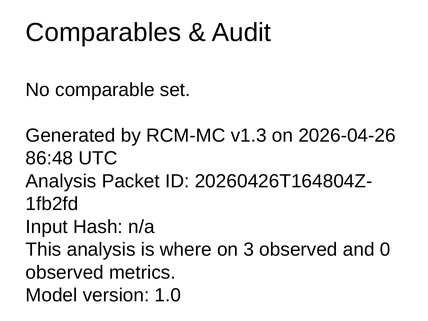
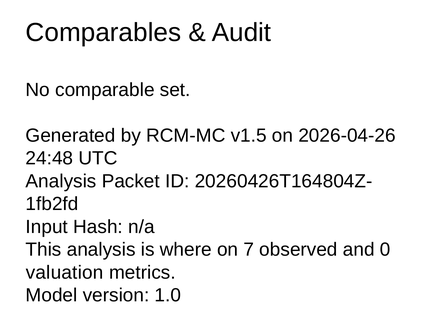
v1.3: v1.3 -> v1.5 (249, 135)
86:48: 86:48 -> 24:48 (49, 158)
3: 3 -> 7 (249, 250)
observed: observed -> valuation (65, 272)
